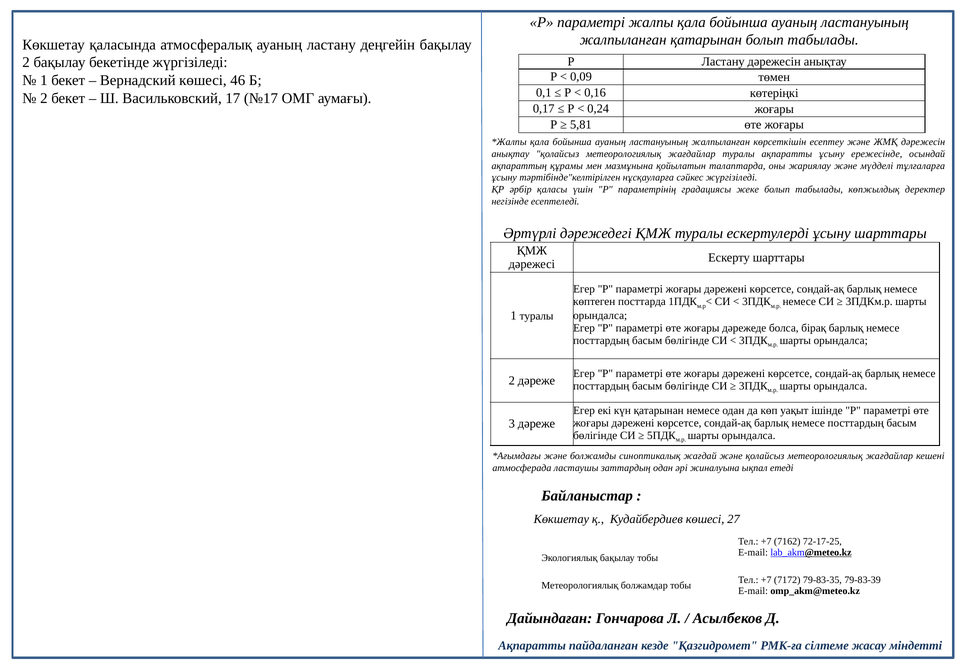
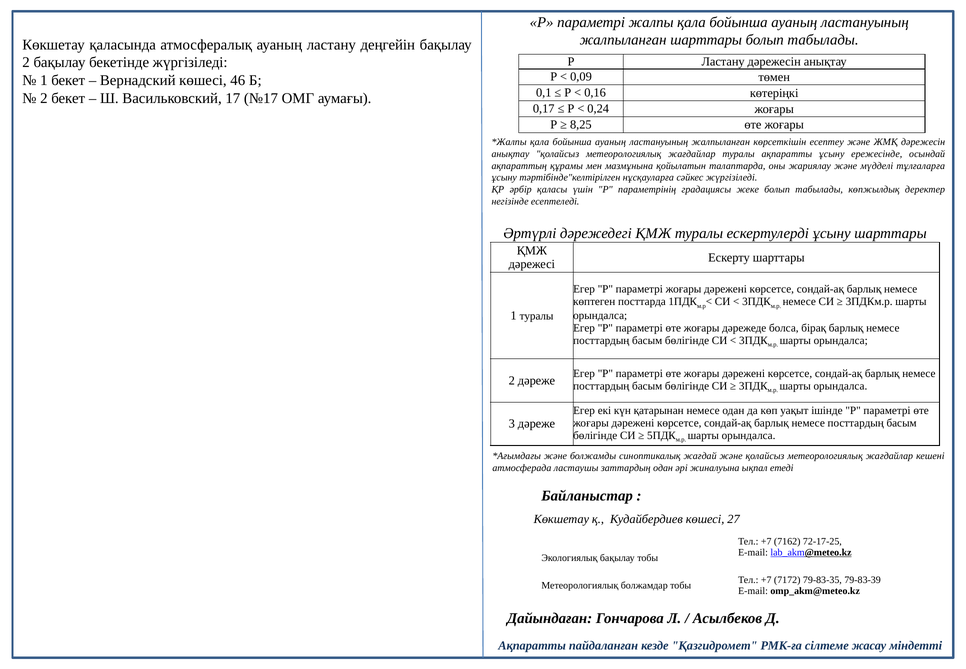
жалпыланған қатарынан: қатарынан -> шарттары (706, 40)
5,81: 5,81 -> 8,25 (581, 125)
